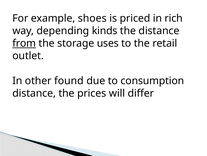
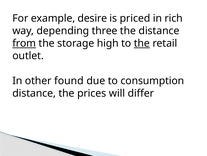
shoes: shoes -> desire (92, 18)
kinds: kinds -> three (105, 31)
uses: uses -> high (108, 43)
the underline: none -> present (142, 43)
